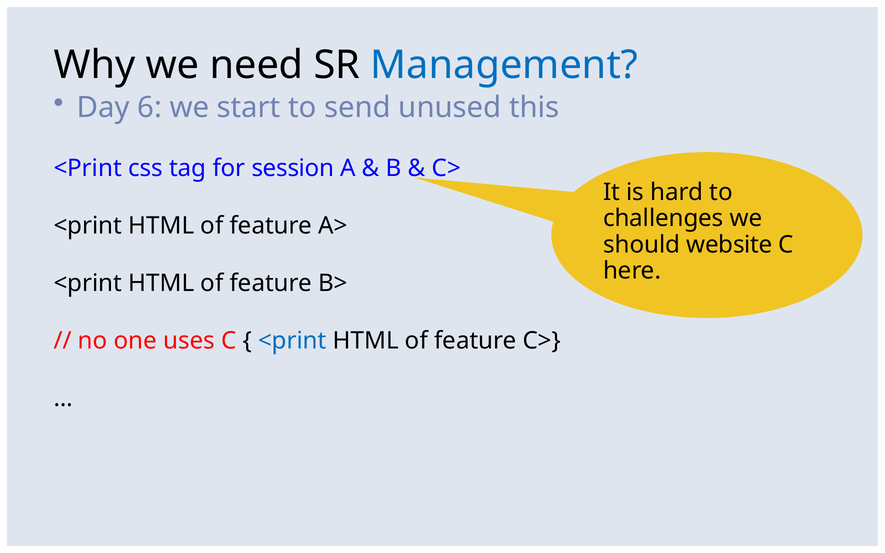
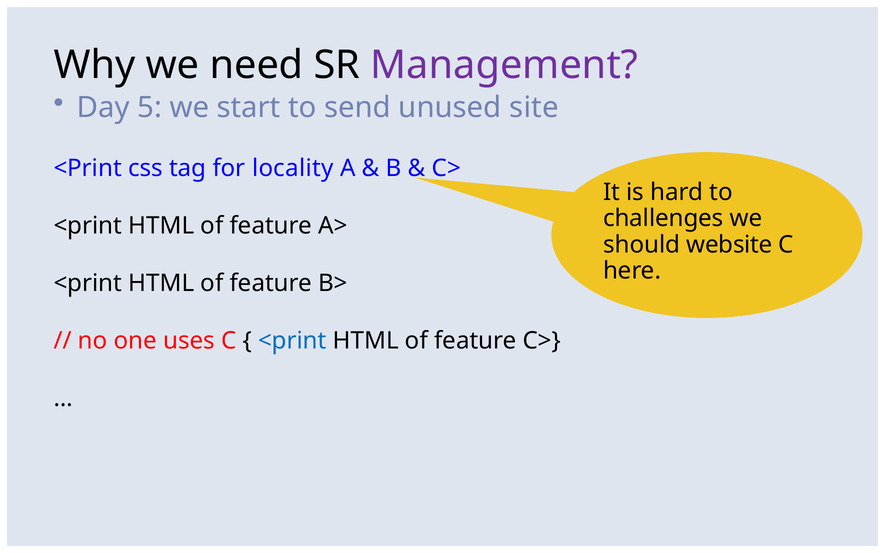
Management colour: blue -> purple (504, 65)
6: 6 -> 5 (150, 108)
this: this -> site (534, 108)
session: session -> locality (293, 168)
